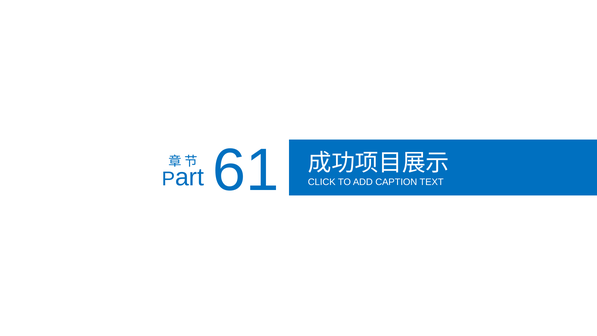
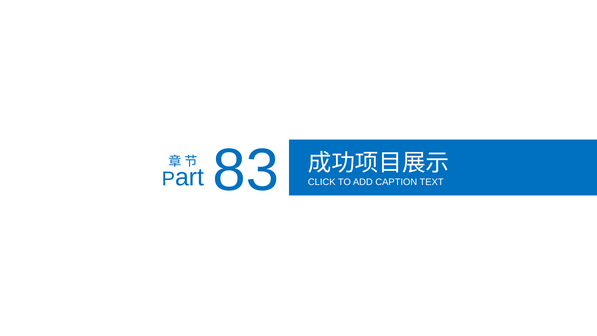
61: 61 -> 83 (246, 170)
